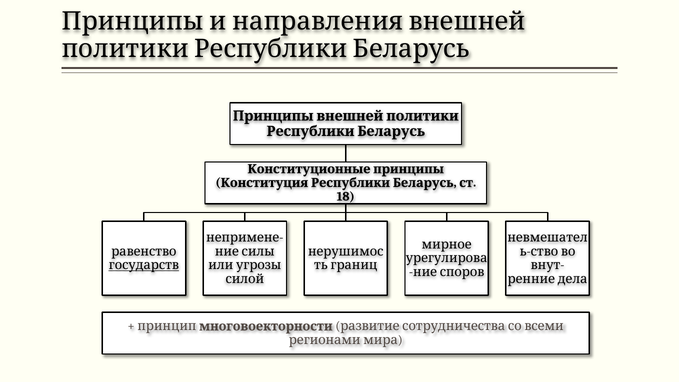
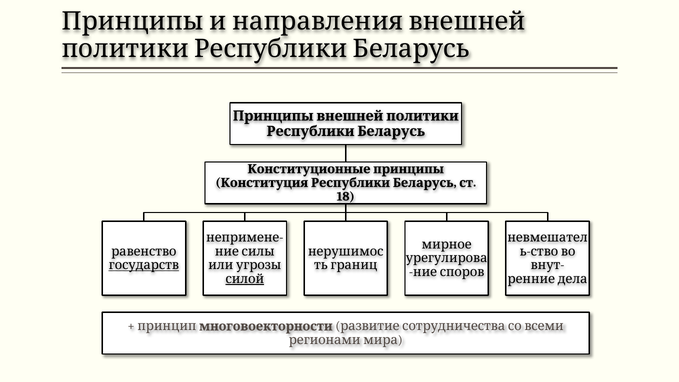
силой underline: none -> present (245, 279)
